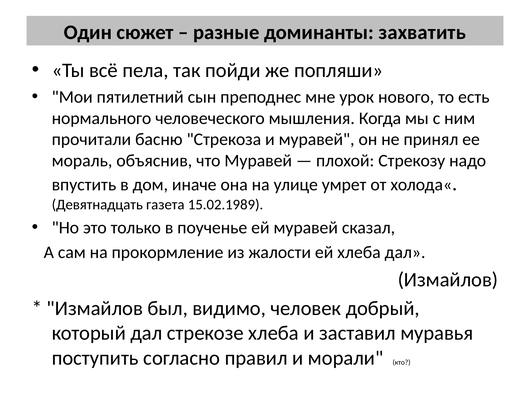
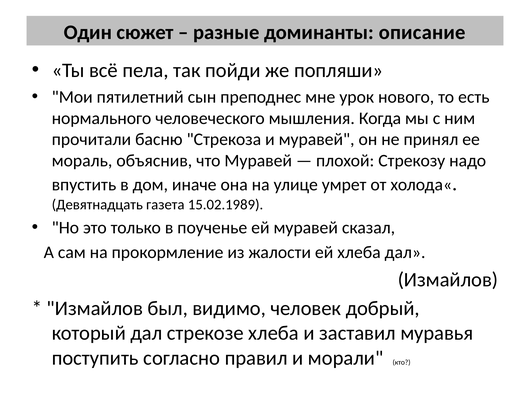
захватить: захватить -> описание (422, 32)
